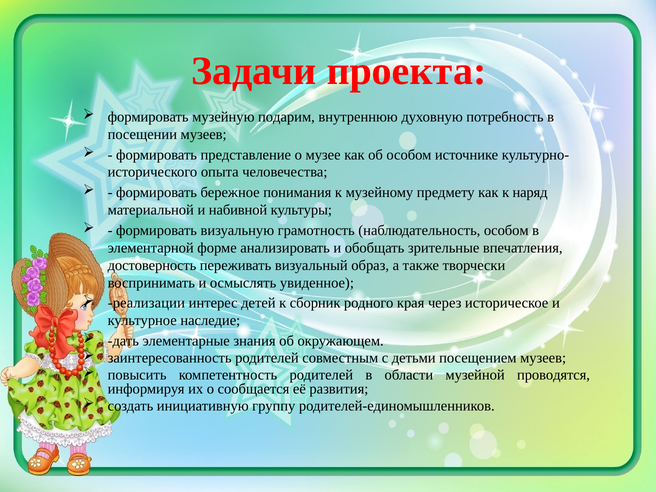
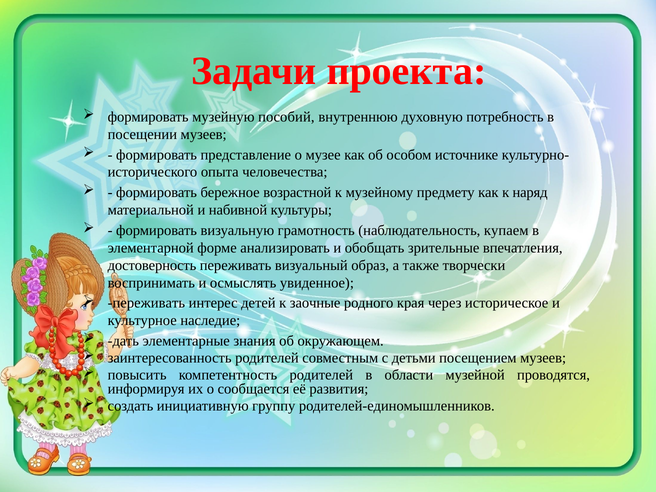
подарим: подарим -> пособий (286, 117)
понимания: понимания -> возрастной (297, 193)
наблюдательность особом: особом -> купаем (506, 230)
реализации: реализации -> переживать (146, 303)
сборник: сборник -> заочные (315, 303)
